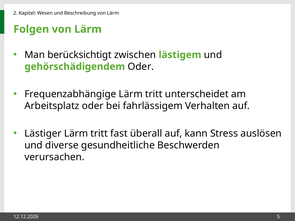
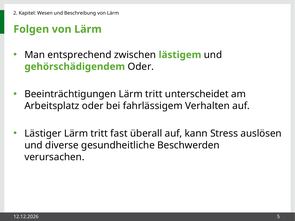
berücksichtigt: berücksichtigt -> entsprechend (80, 55)
Frequenzabhängige: Frequenzabhängige -> Beeinträchtigungen (70, 94)
